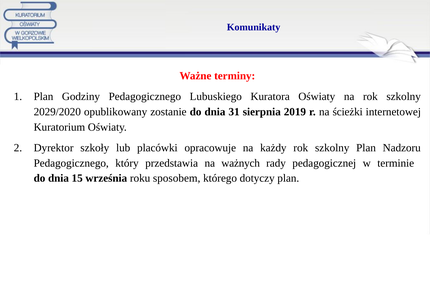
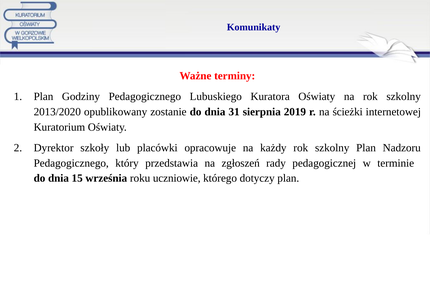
2029/2020: 2029/2020 -> 2013/2020 (57, 112)
ważnych: ważnych -> zgłoszeń (241, 163)
sposobem: sposobem -> uczniowie (177, 178)
